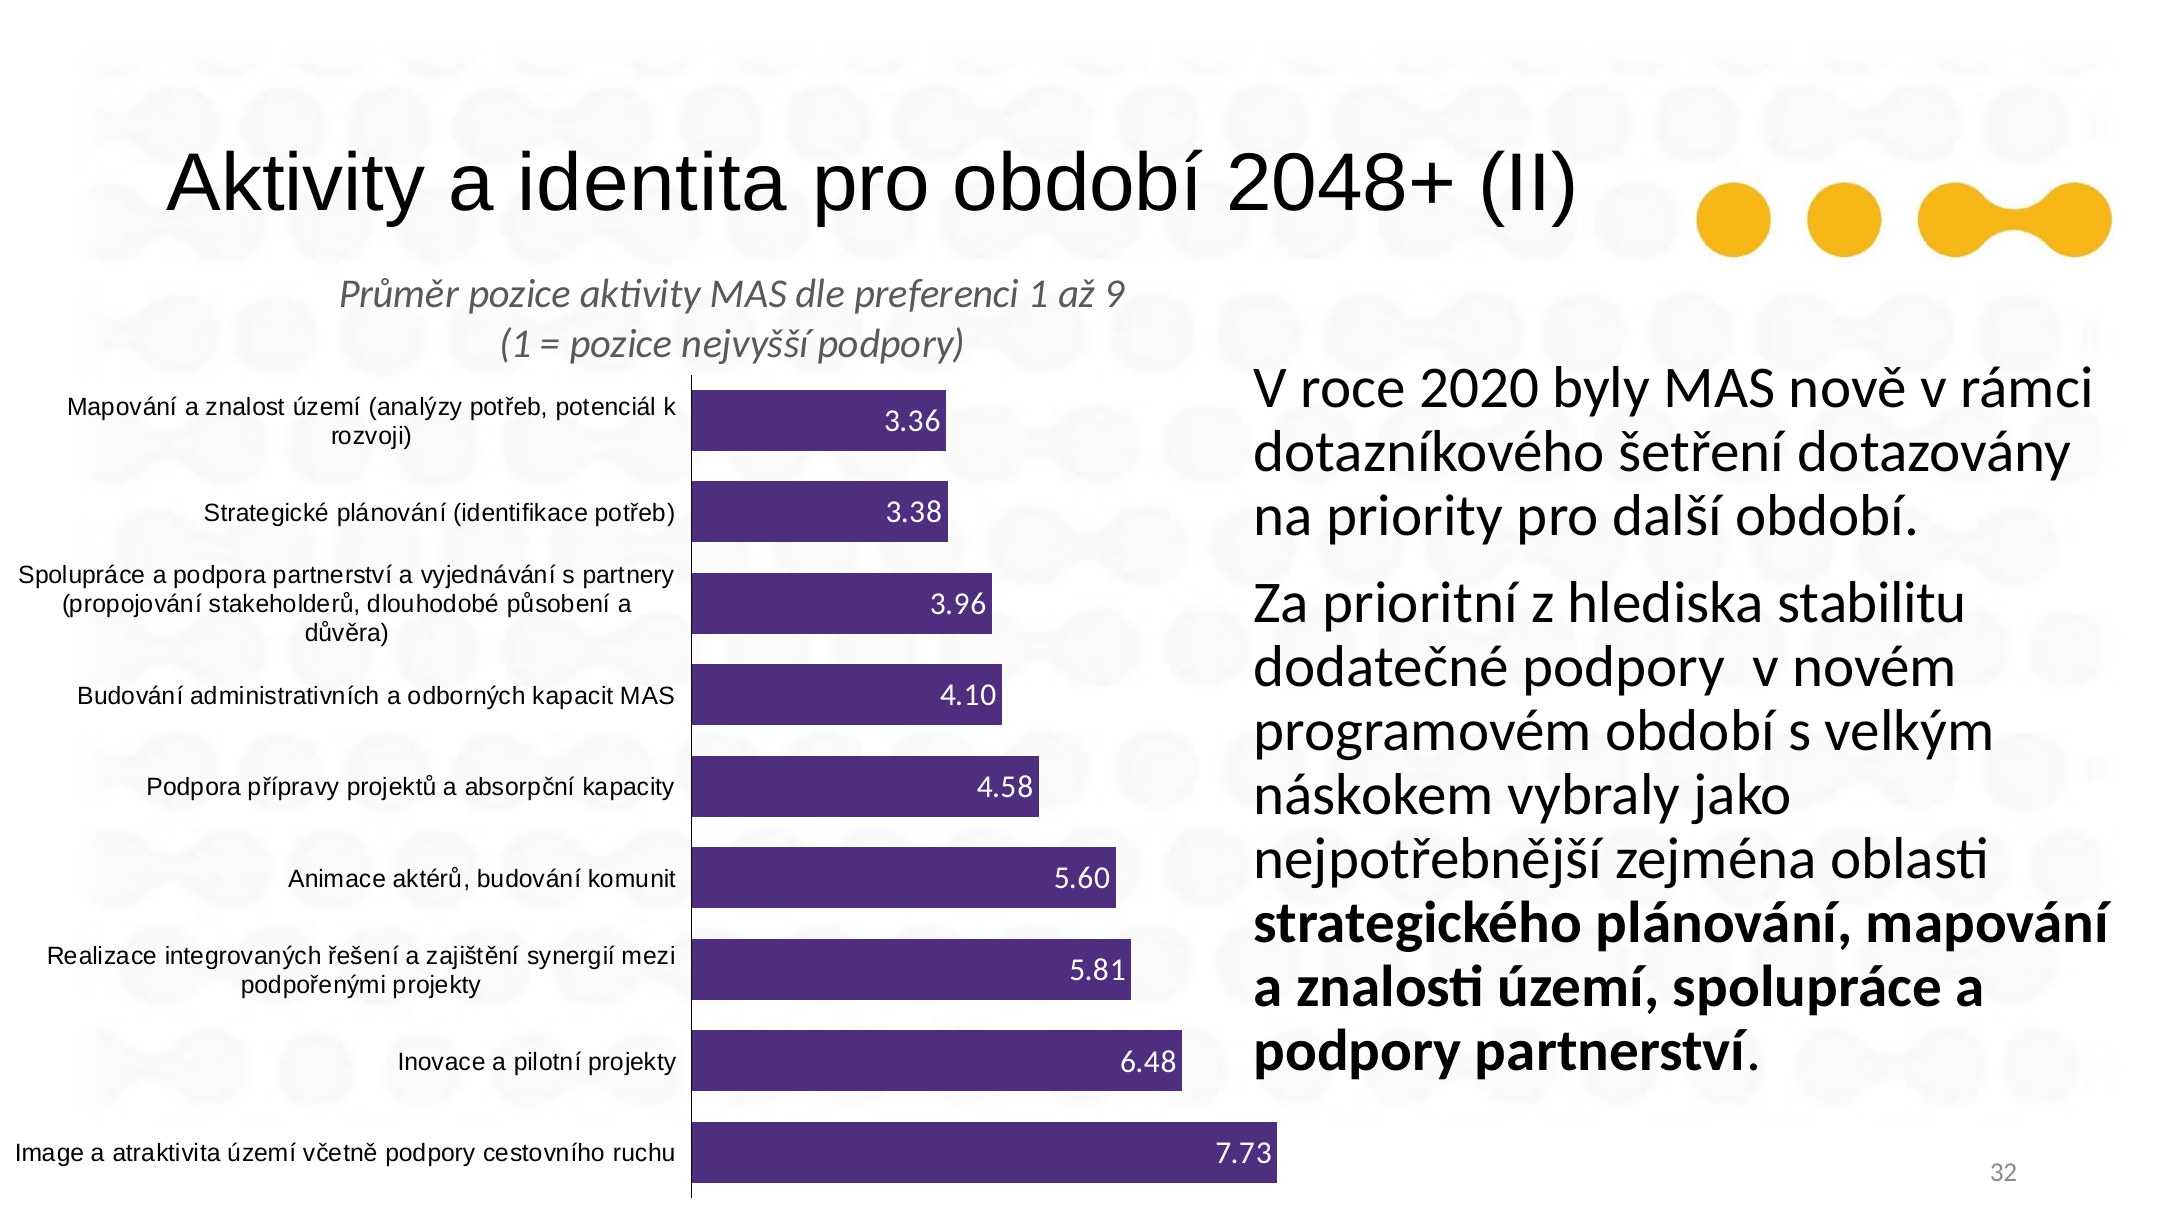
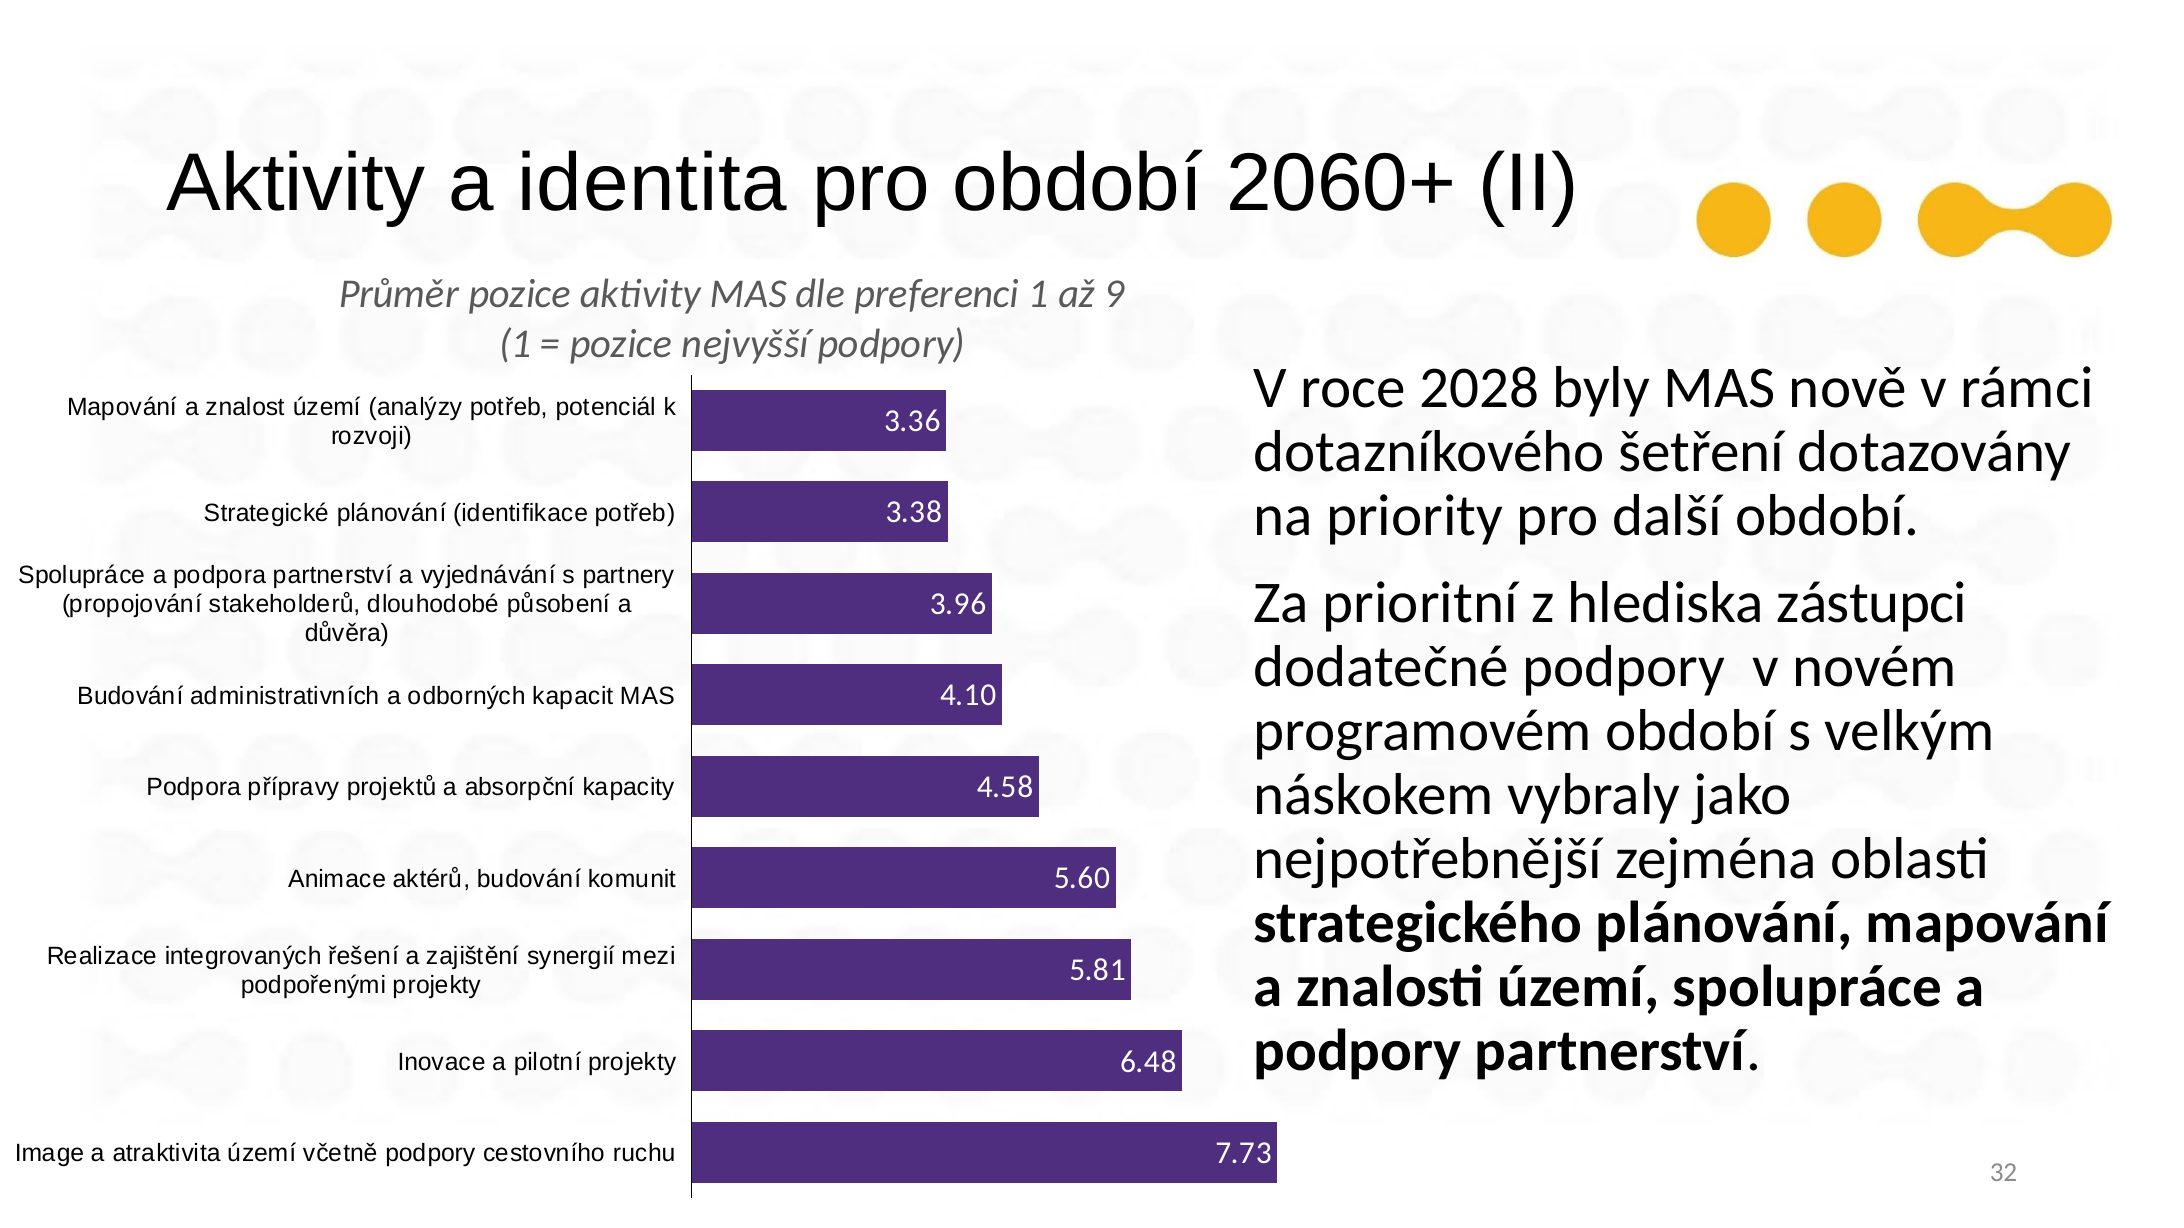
2048+: 2048+ -> 2060+ (1341, 184)
2020: 2020 -> 2028 (1479, 388)
stabilitu: stabilitu -> zástupci (1872, 603)
